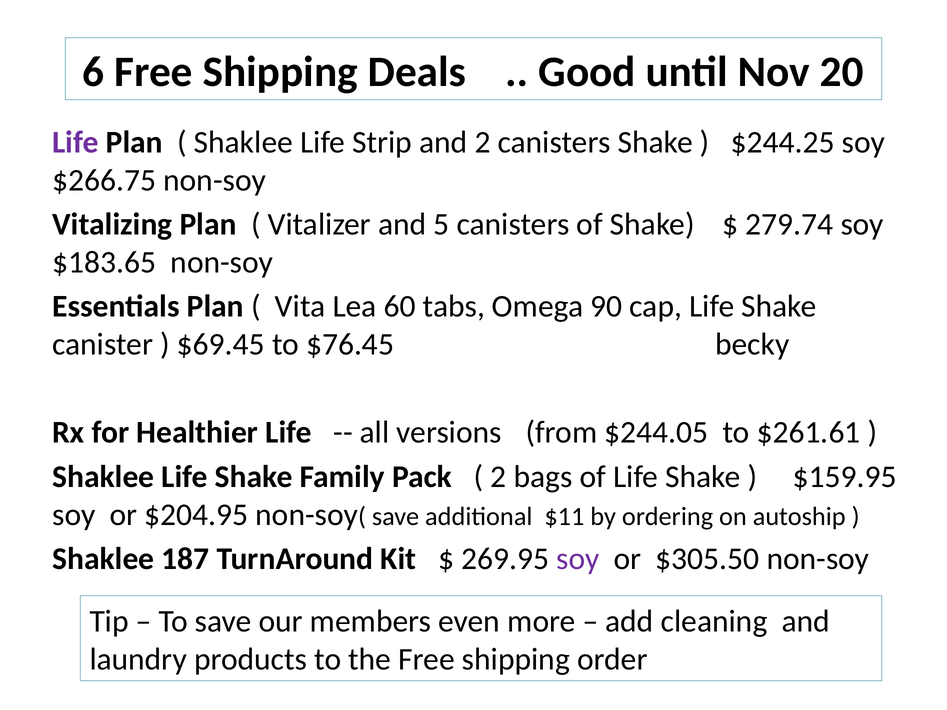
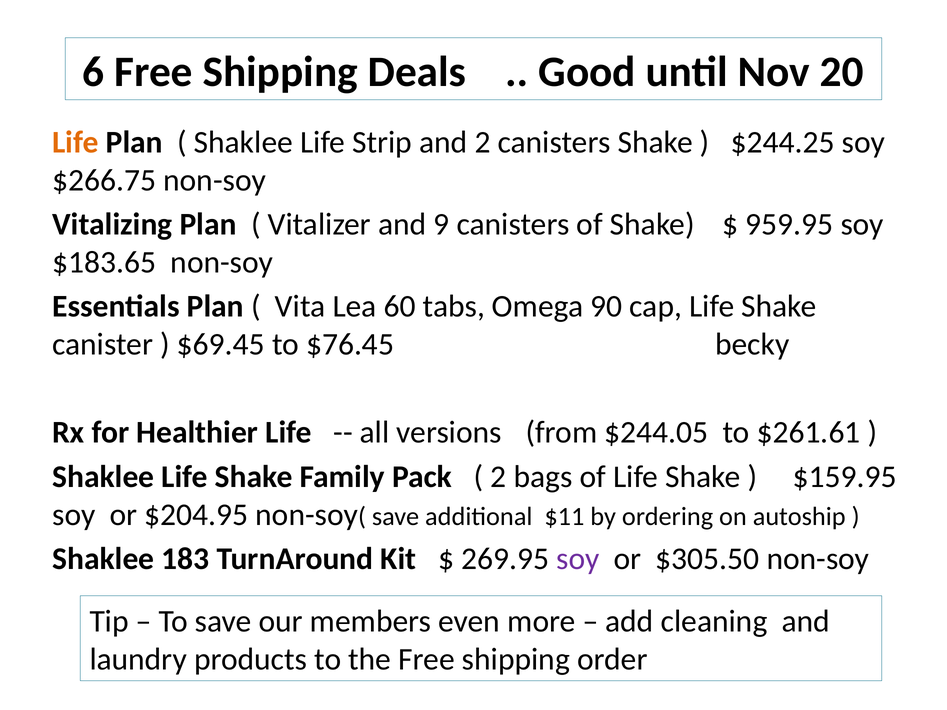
Life colour: purple -> orange (76, 142)
5: 5 -> 9 (441, 224)
279.74: 279.74 -> 959.95 (789, 224)
187: 187 -> 183 (185, 559)
